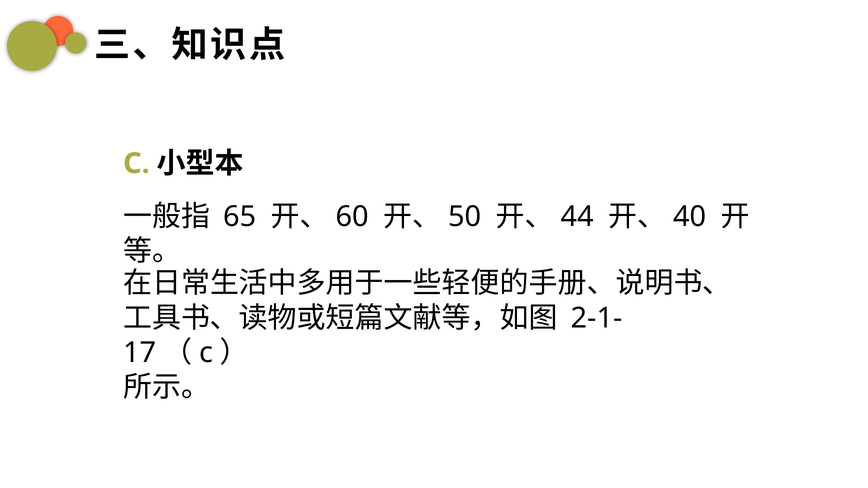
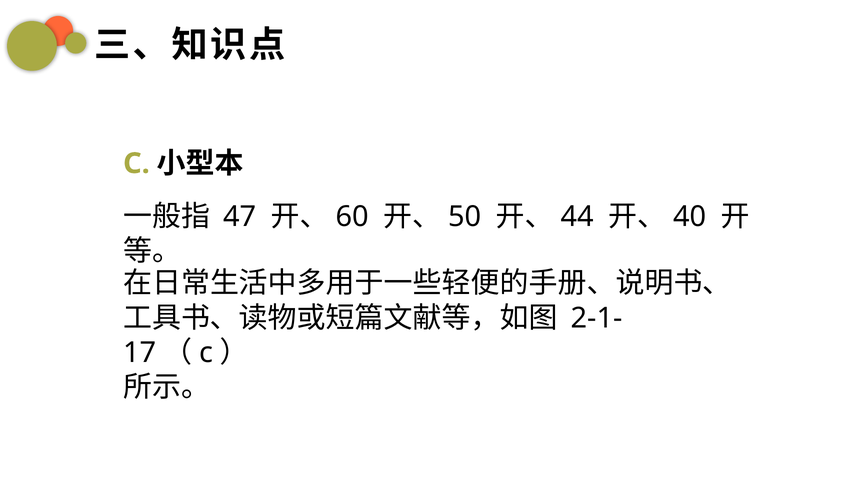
65: 65 -> 47 (240, 217)
